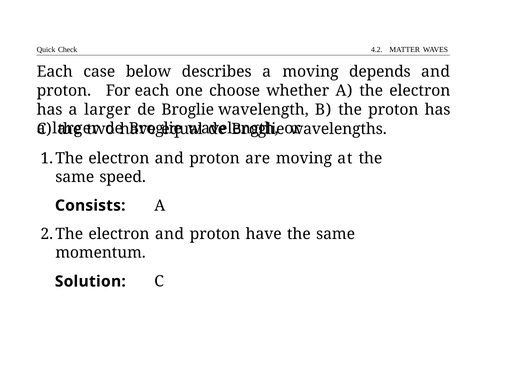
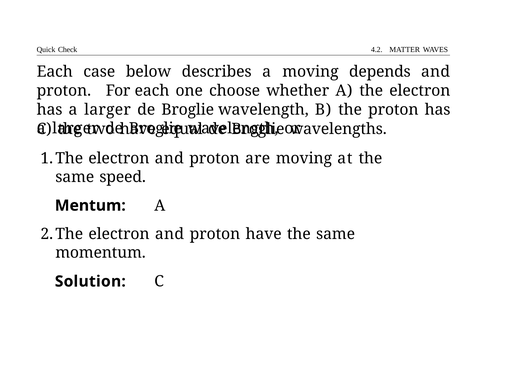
Consists: Consists -> Mentum (90, 206)
